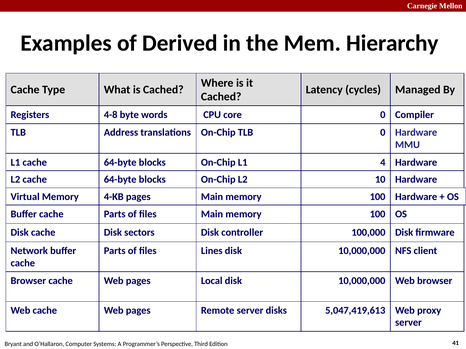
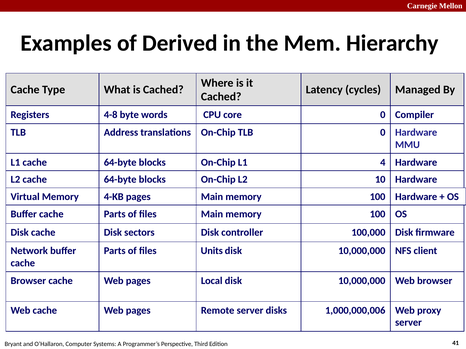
Lines: Lines -> Units (212, 251)
5,047,419,613: 5,047,419,613 -> 1,000,000,006 (355, 311)
